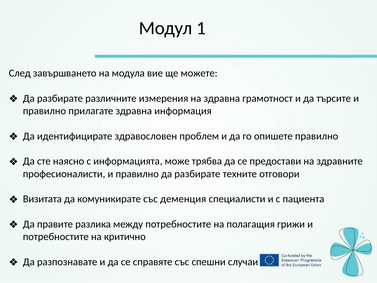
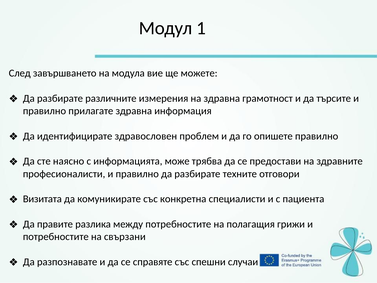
деменция: деменция -> конкретна (183, 199)
критично: критично -> свързани (125, 237)
